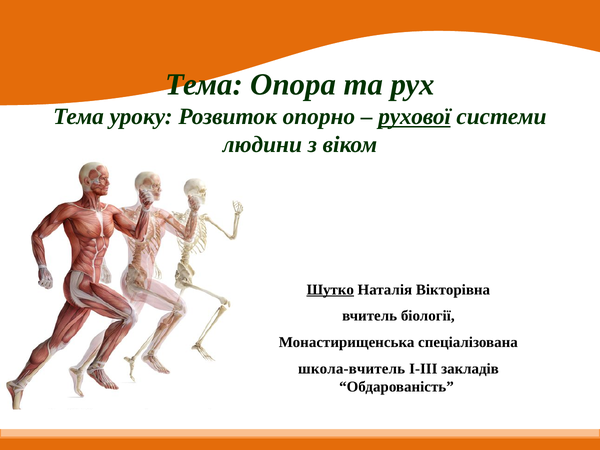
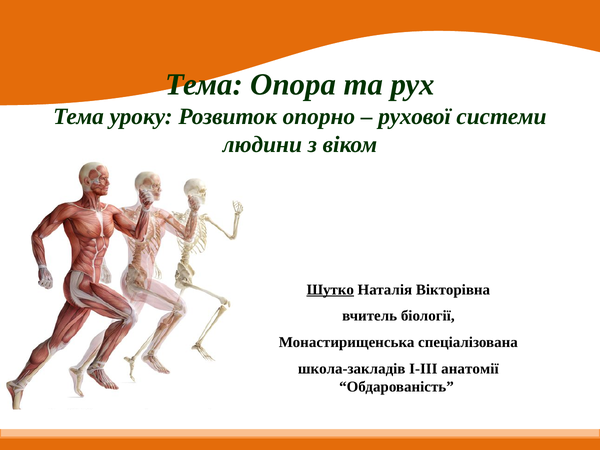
рухової underline: present -> none (415, 117)
школа-вчитель: школа-вчитель -> школа-закладів (352, 369)
закладів: закладів -> анатомії (470, 369)
